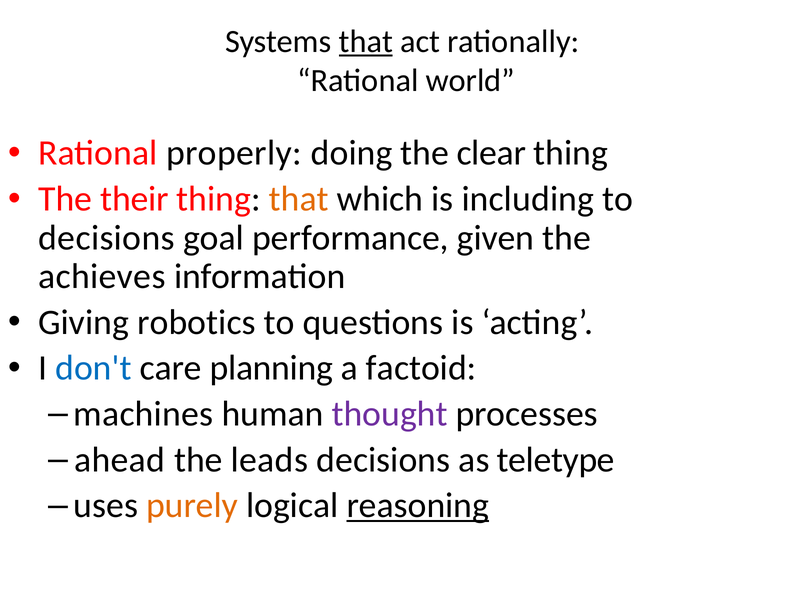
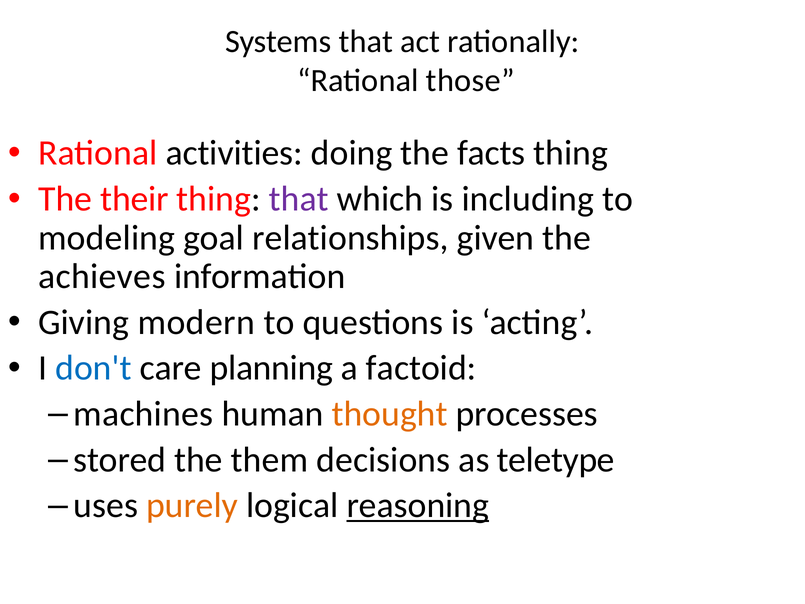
that underline: present -> none (366, 42)
world: world -> those (470, 81)
properly: properly -> activities (234, 153)
clear: clear -> facts (491, 153)
that colour: orange -> purple (299, 199)
decisions: decisions -> modeling (107, 238)
performance: performance -> relationships (350, 238)
robotics: robotics -> modern (196, 322)
thought colour: purple -> orange (390, 414)
ahead: ahead -> stored (120, 460)
leads: leads -> them (270, 460)
